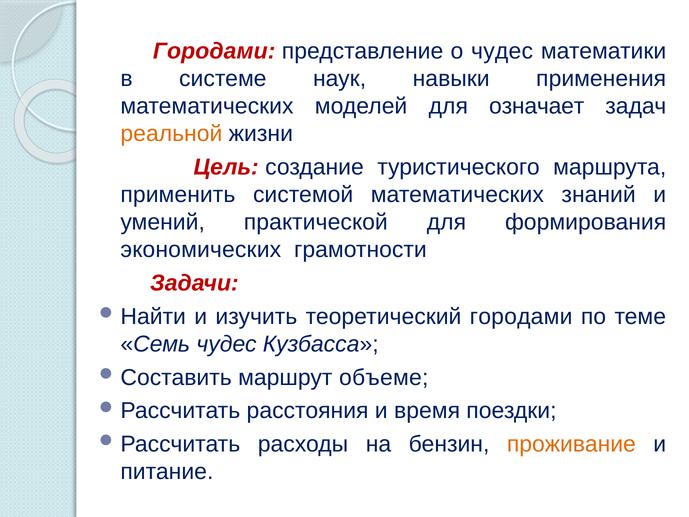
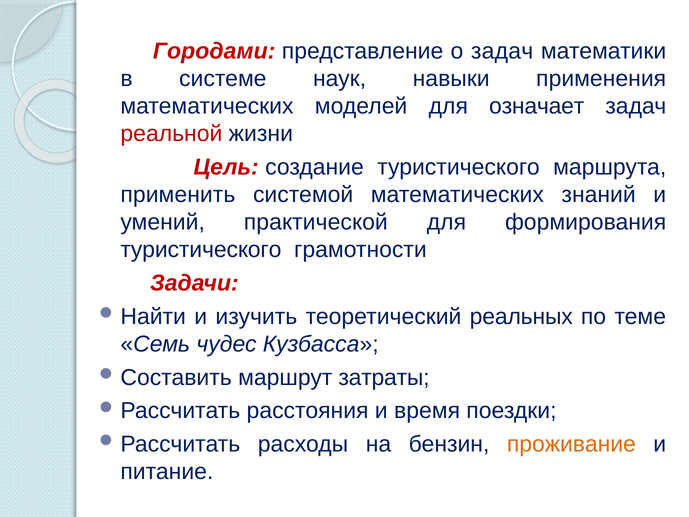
о чудес: чудес -> задач (502, 51)
реальной colour: orange -> red (171, 134)
экономических: экономических -> туристического (201, 250)
теоретический городами: городами -> реальных (521, 316)
объеме: объеме -> затраты (384, 377)
